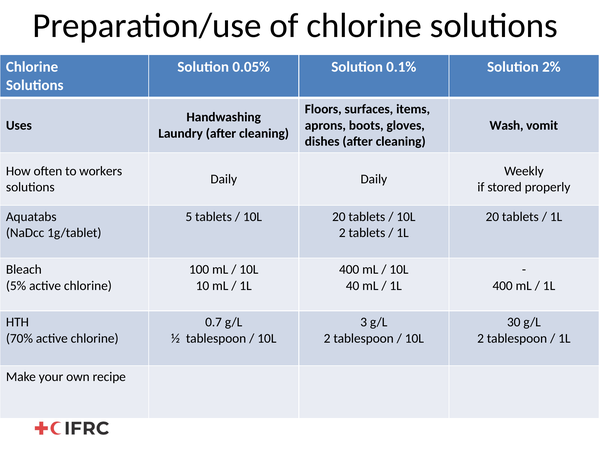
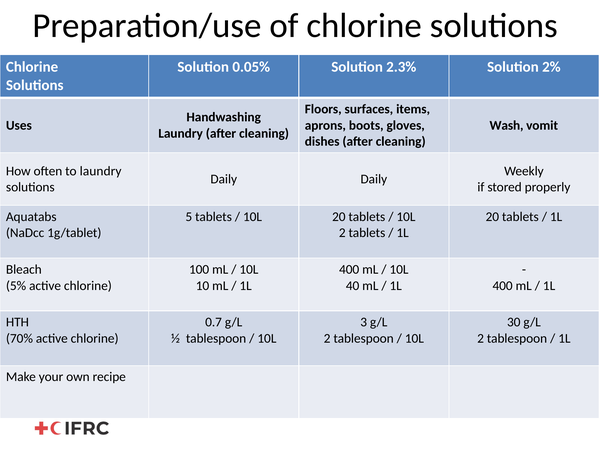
0.1%: 0.1% -> 2.3% (401, 67)
to workers: workers -> laundry (101, 171)
